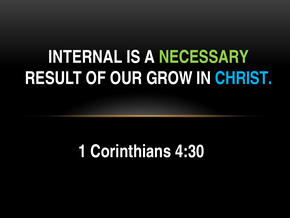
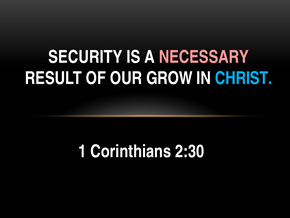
INTERNAL: INTERNAL -> SECURITY (85, 57)
NECESSARY colour: light green -> pink (204, 57)
4:30: 4:30 -> 2:30 (190, 151)
